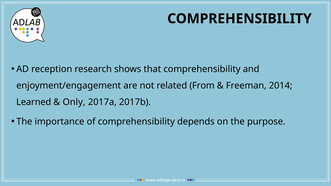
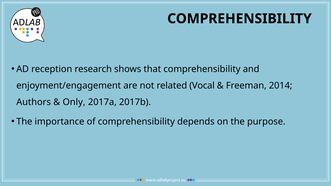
From: From -> Vocal (202, 86)
Learned: Learned -> Authors (34, 102)
